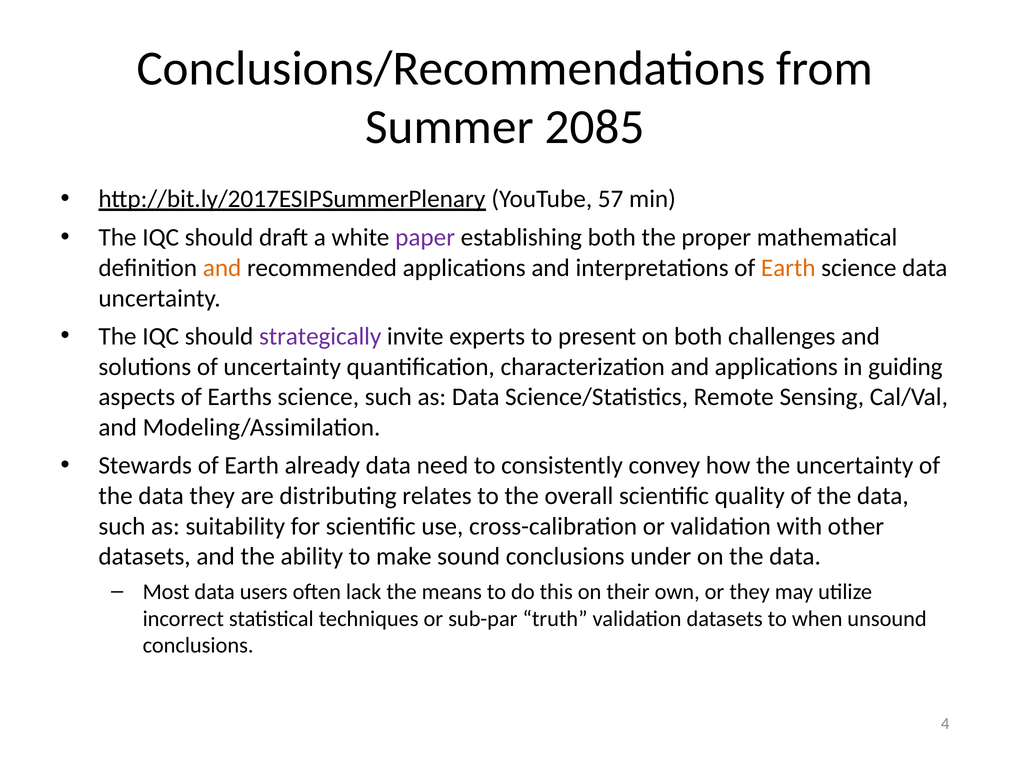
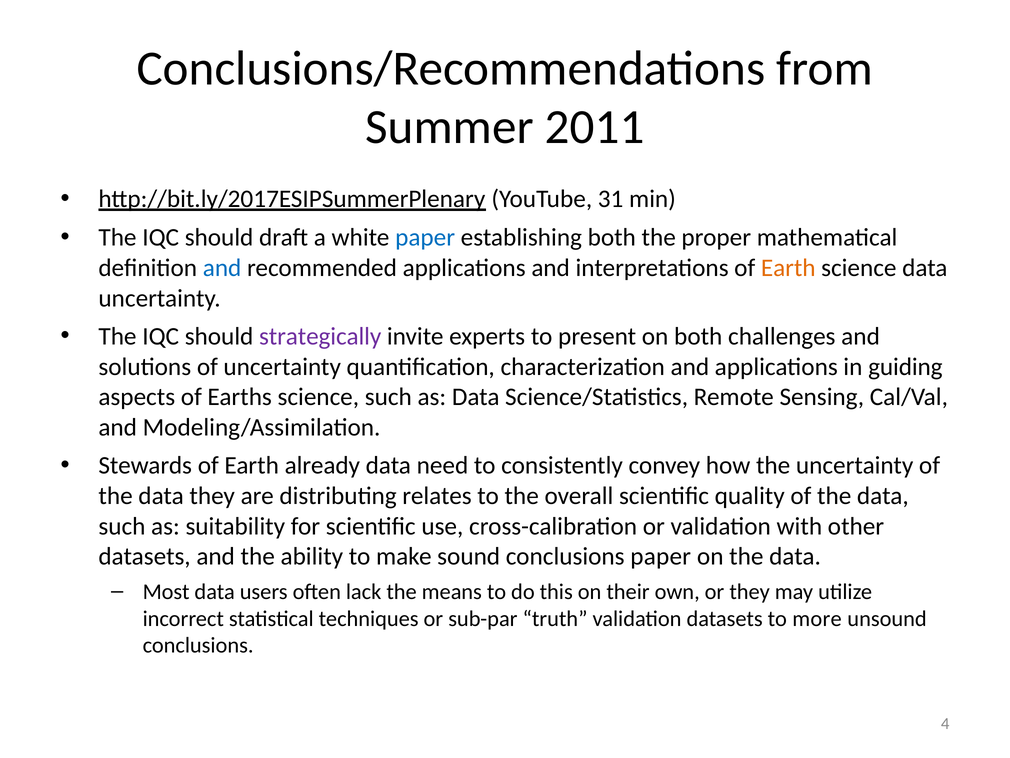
2085: 2085 -> 2011 (595, 127)
57: 57 -> 31 (611, 199)
paper colour: purple -> blue (425, 237)
and colour: orange -> blue (222, 268)
conclusions under: under -> paper (661, 556)
when: when -> more (817, 618)
